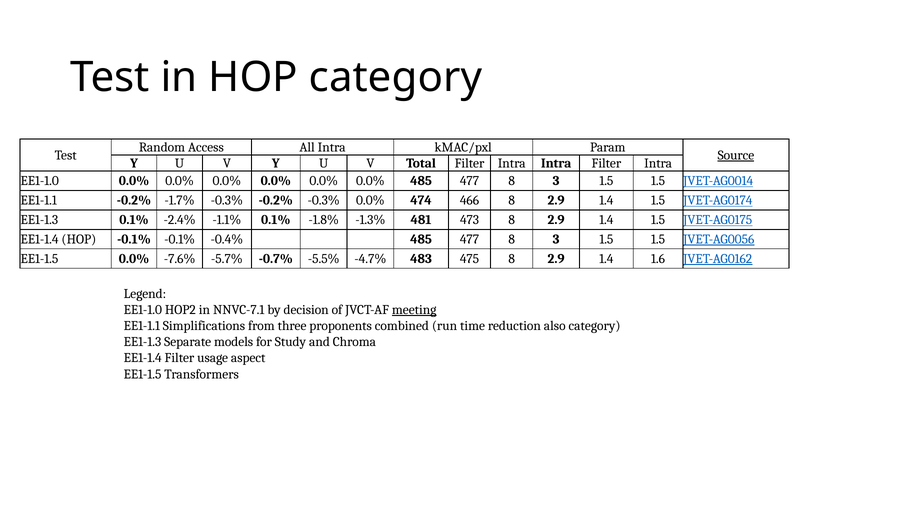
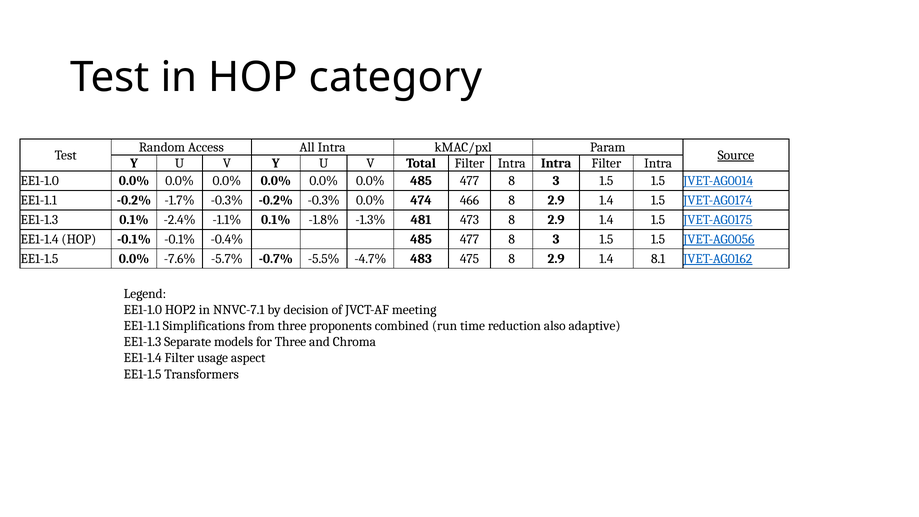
1.6: 1.6 -> 8.1 (658, 259)
meeting underline: present -> none (414, 310)
also category: category -> adaptive (595, 326)
for Study: Study -> Three (291, 342)
